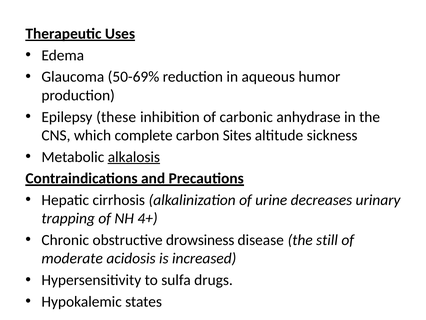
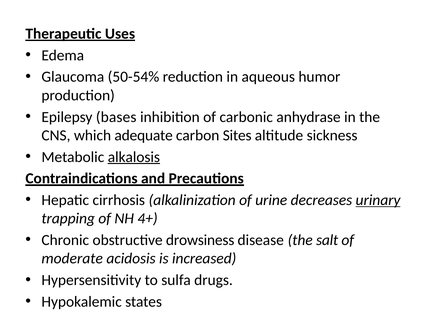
50-69%: 50-69% -> 50-54% (133, 77)
these: these -> bases (116, 117)
complete: complete -> adequate (144, 135)
urinary underline: none -> present (378, 200)
still: still -> salt (327, 240)
